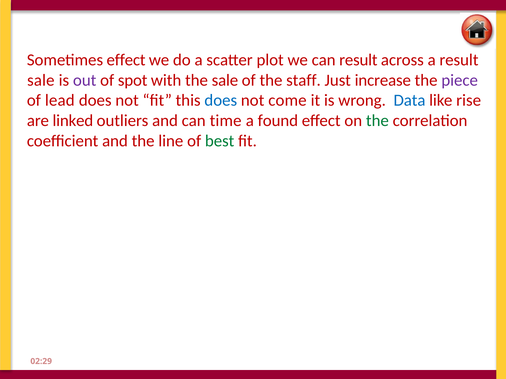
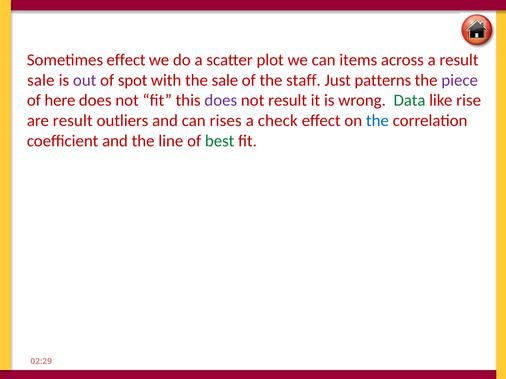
can result: result -> items (358, 60)
increase: increase -> patterns (383, 80)
lead: lead -> here (60, 101)
does colour: blue -> purple (221, 101)
not come: come -> result (288, 101)
Data colour: blue -> green (409, 101)
are linked: linked -> result (73, 121)
time: time -> rises (226, 121)
found: found -> check (278, 121)
the colour: green -> blue (377, 121)
